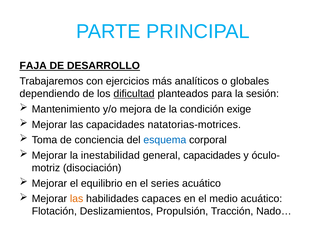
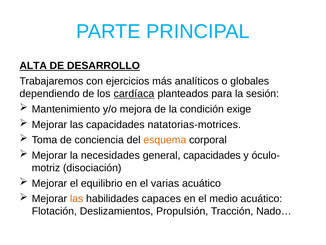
FAJA: FAJA -> ALTA (33, 66)
dificultad: dificultad -> cardíaca (134, 94)
esquema colour: blue -> orange (165, 140)
inestabilidad: inestabilidad -> necesidades (110, 155)
series: series -> varias (165, 183)
